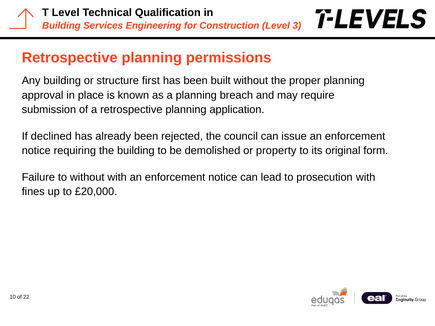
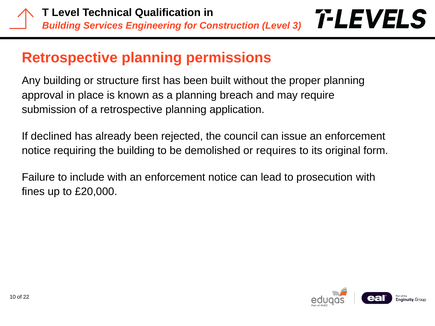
property: property -> requires (276, 151)
to without: without -> include (87, 177)
